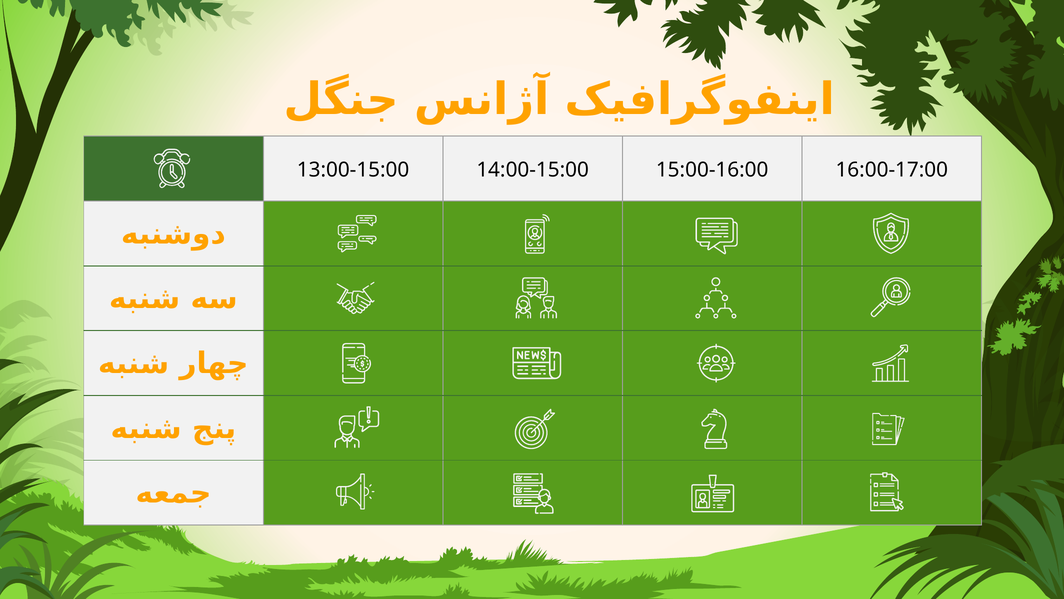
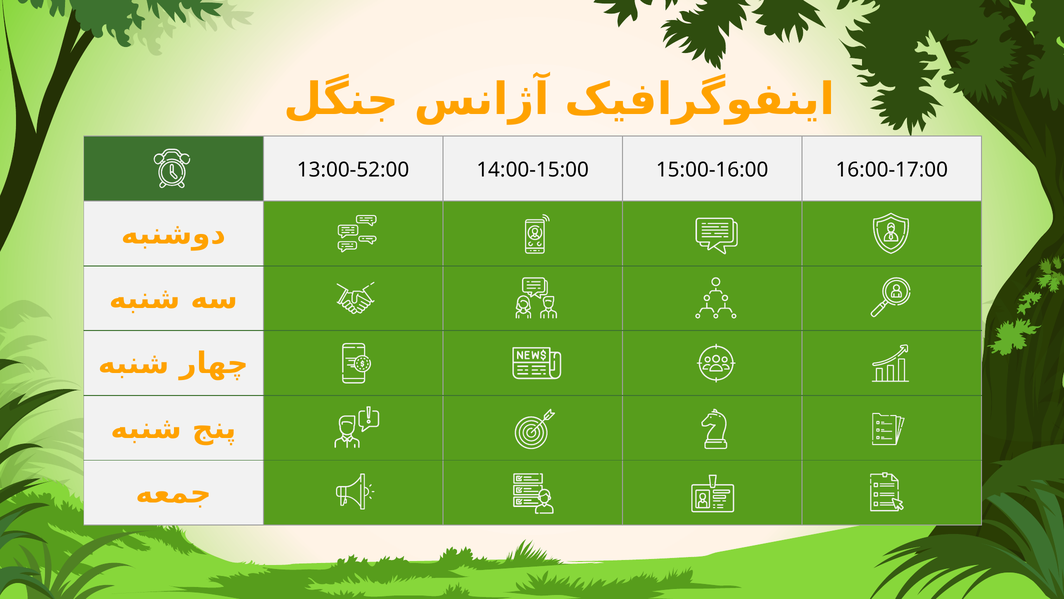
13:00-15:00: 13:00-15:00 -> 13:00-52:00 (353, 170)
